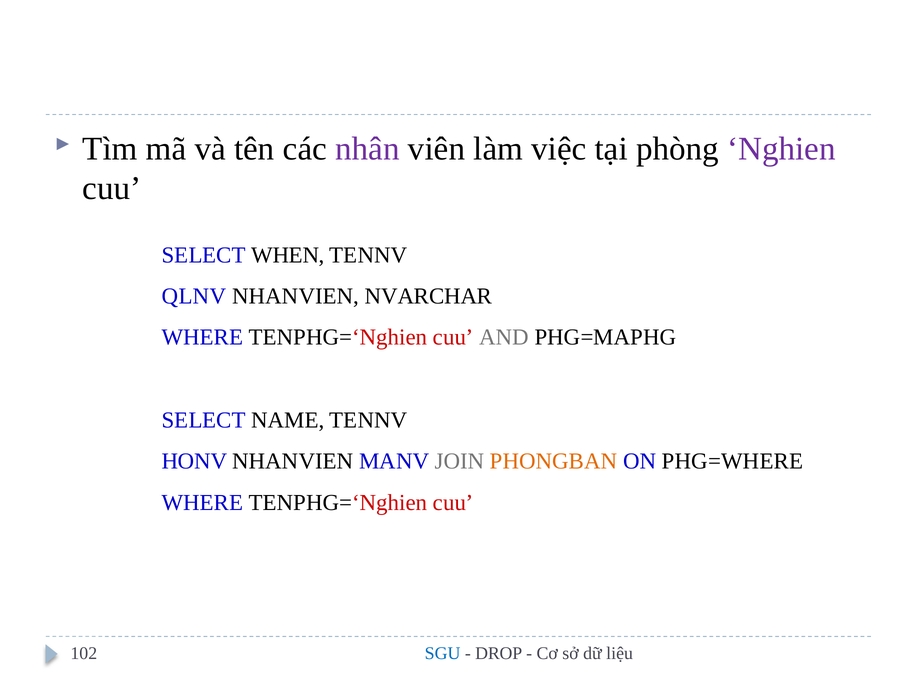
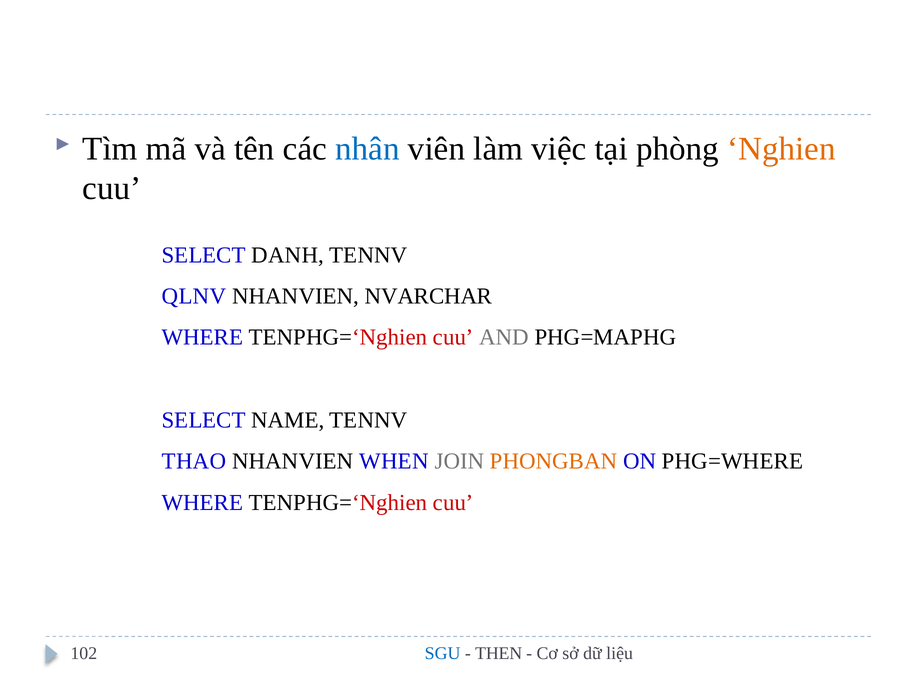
nhân colour: purple -> blue (367, 149)
Nghien colour: purple -> orange (781, 149)
WHEN: WHEN -> DANH (288, 255)
HONV: HONV -> THAO (194, 462)
MANV: MANV -> WHEN (394, 462)
DROP: DROP -> THEN (499, 654)
